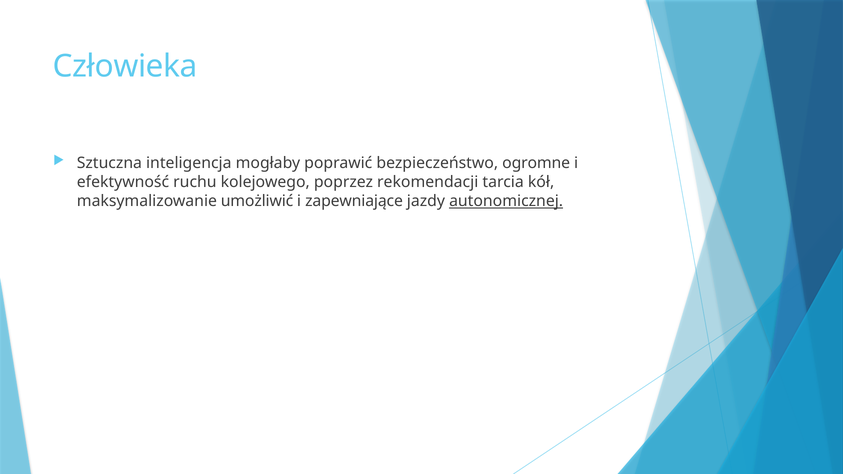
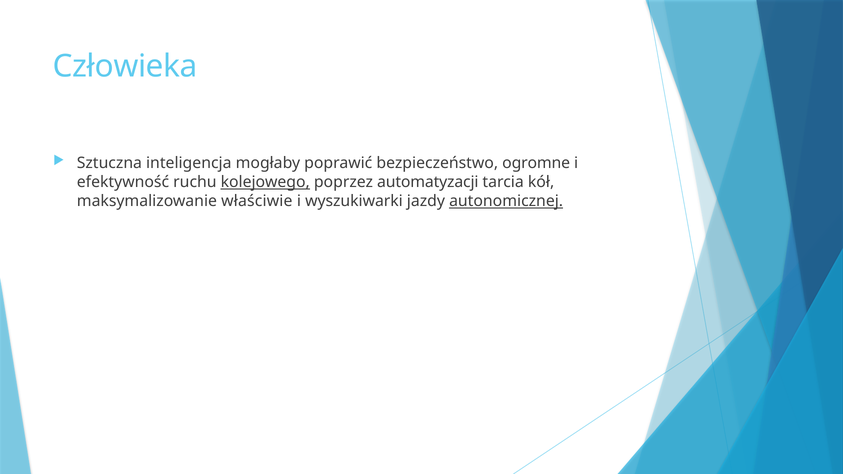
kolejowego underline: none -> present (265, 182)
rekomendacji: rekomendacji -> automatyzacji (428, 182)
umożliwić: umożliwić -> właściwie (257, 201)
zapewniające: zapewniające -> wyszukiwarki (354, 201)
